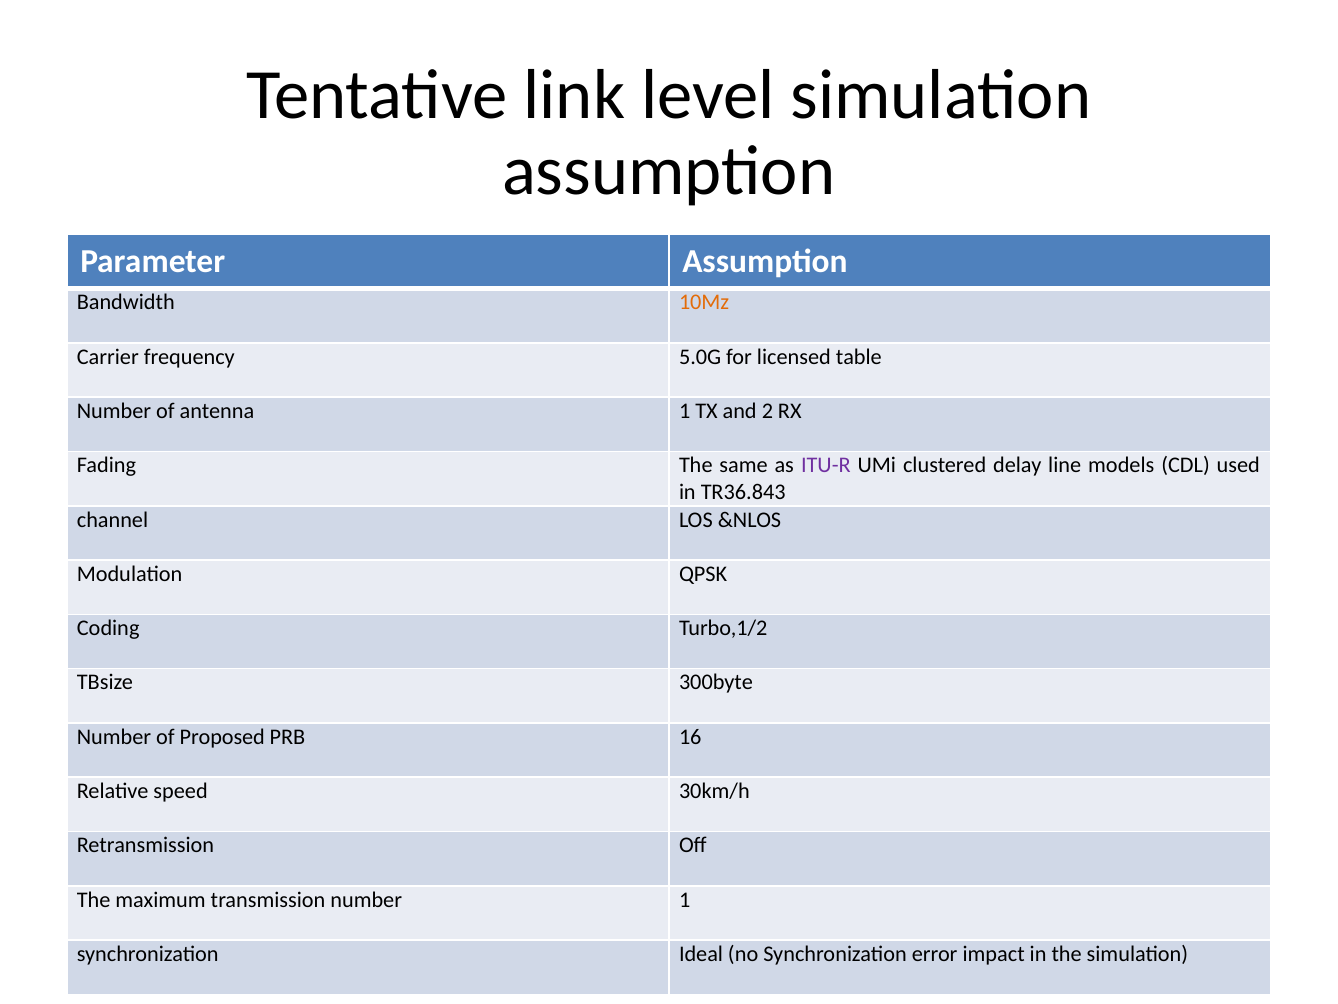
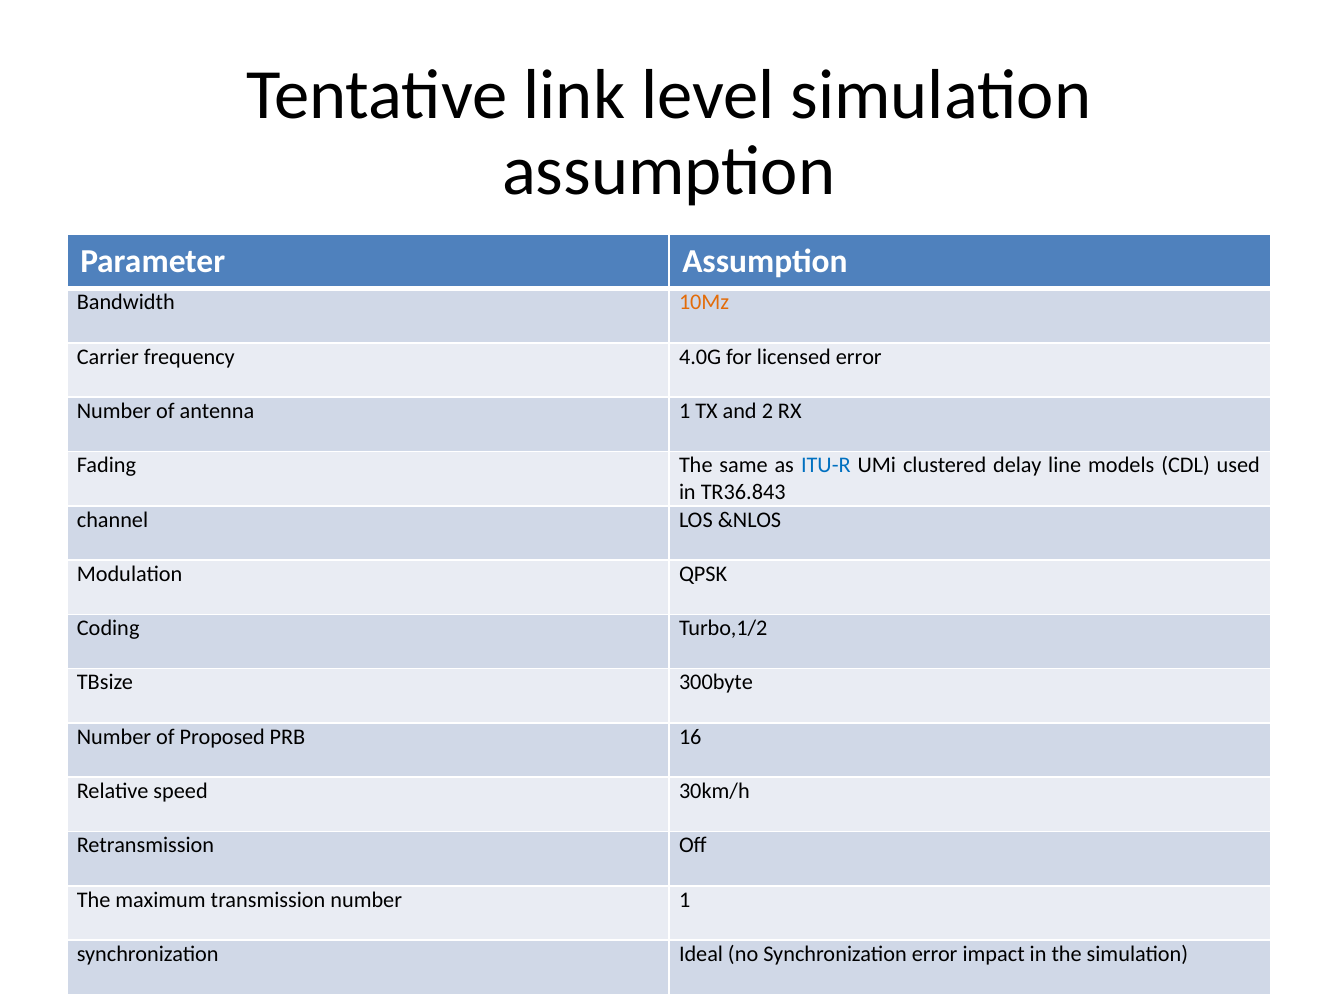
5.0G: 5.0G -> 4.0G (700, 356)
licensed table: table -> error (859, 356)
ITU-R colour: purple -> blue (826, 465)
